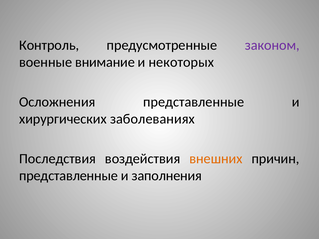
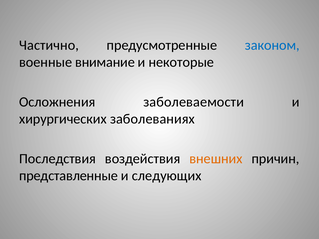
Контроль: Контроль -> Частично (49, 45)
законом colour: purple -> blue (272, 45)
некоторых: некоторых -> некоторые (181, 62)
Осложнения представленные: представленные -> заболеваемости (194, 102)
заполнения: заполнения -> следующих (167, 176)
